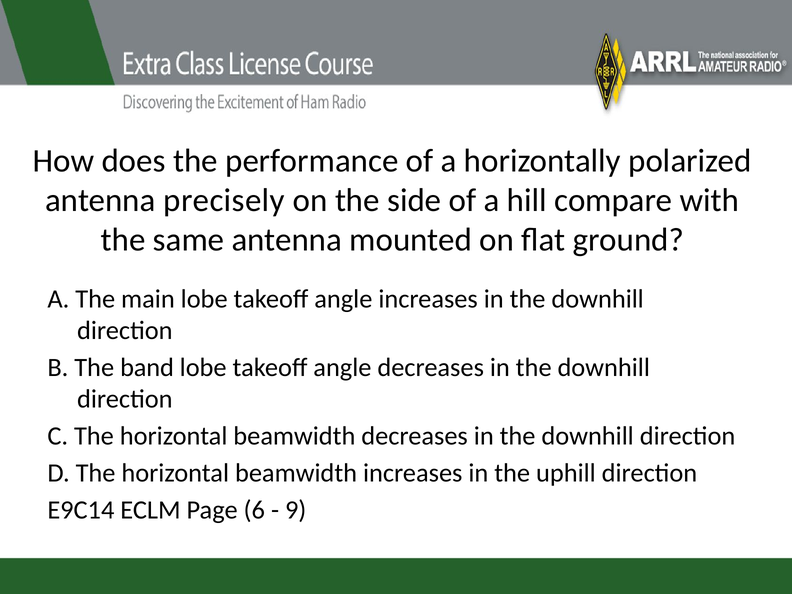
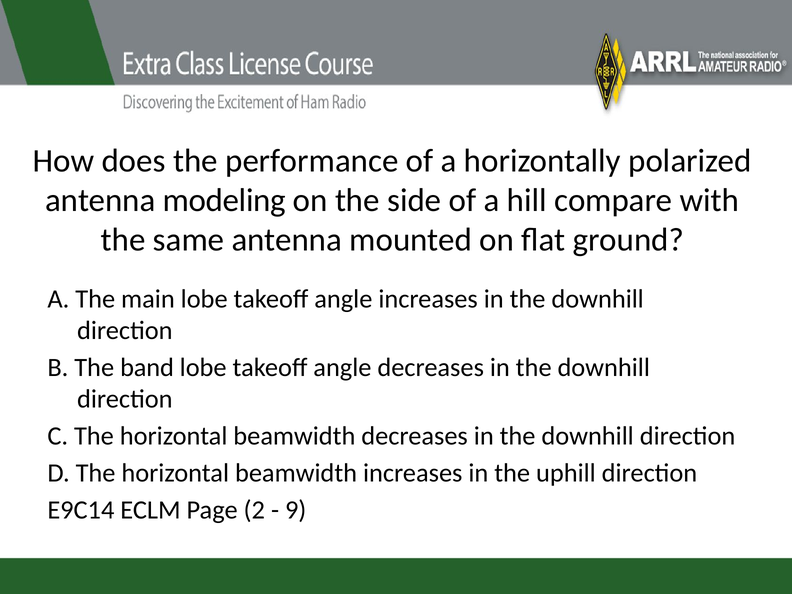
precisely: precisely -> modeling (224, 200)
6: 6 -> 2 (254, 510)
